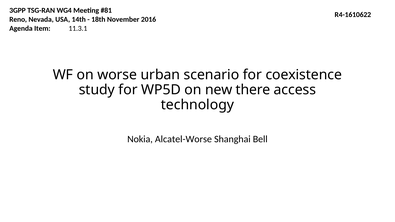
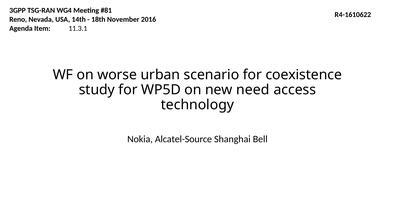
there: there -> need (253, 90)
Alcatel-Worse: Alcatel-Worse -> Alcatel-Source (183, 139)
